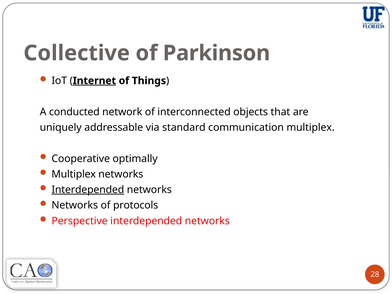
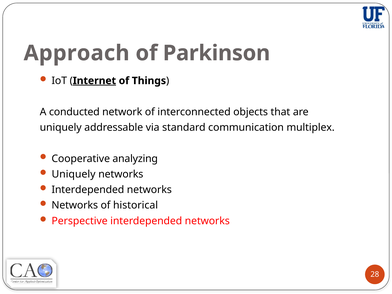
Collective: Collective -> Approach (77, 53)
optimally: optimally -> analyzing (135, 159)
Multiplex: Multiplex -> Uniquely (74, 174)
Interdepended underline: present -> none (88, 190)
protocols: protocols -> historical (136, 205)
